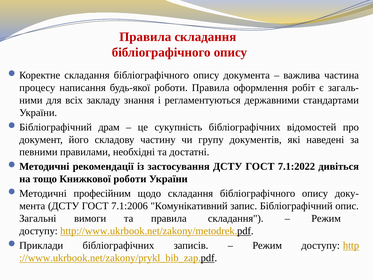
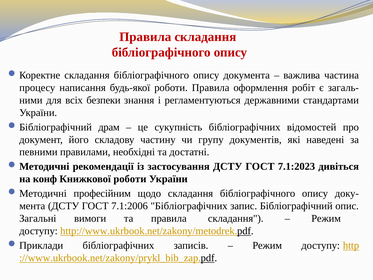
закладу: закладу -> безпеки (104, 100)
7.1:2022: 7.1:2022 -> 7.1:2023 (296, 166)
тощо: тощо -> конф (45, 179)
7.1:2006 Комунікативний: Комунікативний -> Бібліографічних (189, 206)
